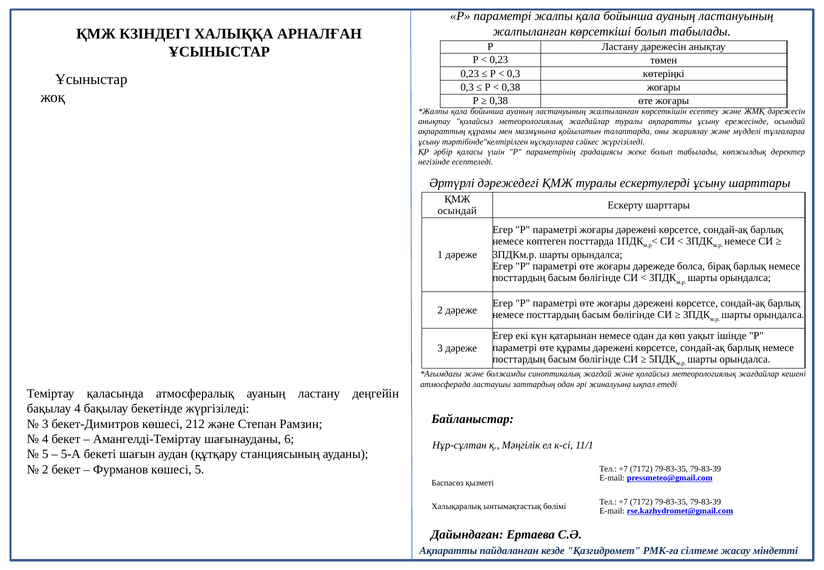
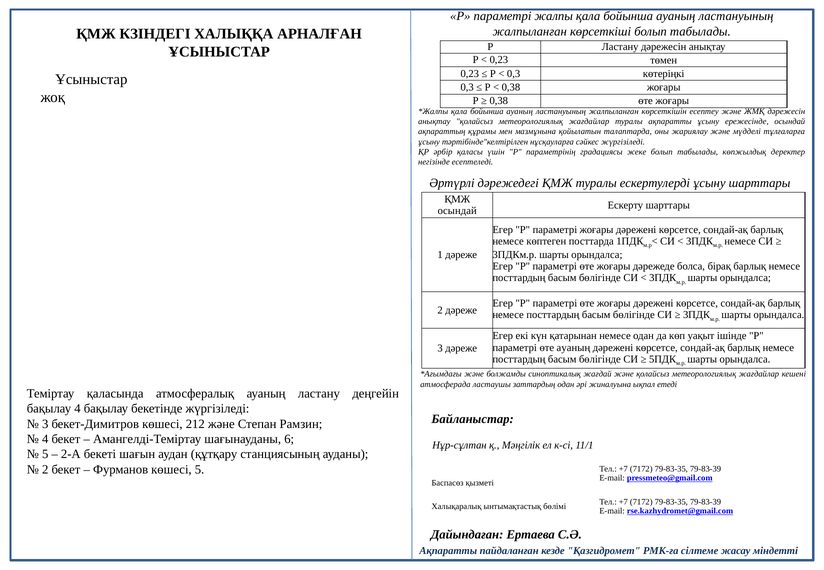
өте құрамы: құрамы -> ауаның (573, 348)
5-А: 5-А -> 2-А (71, 455)
